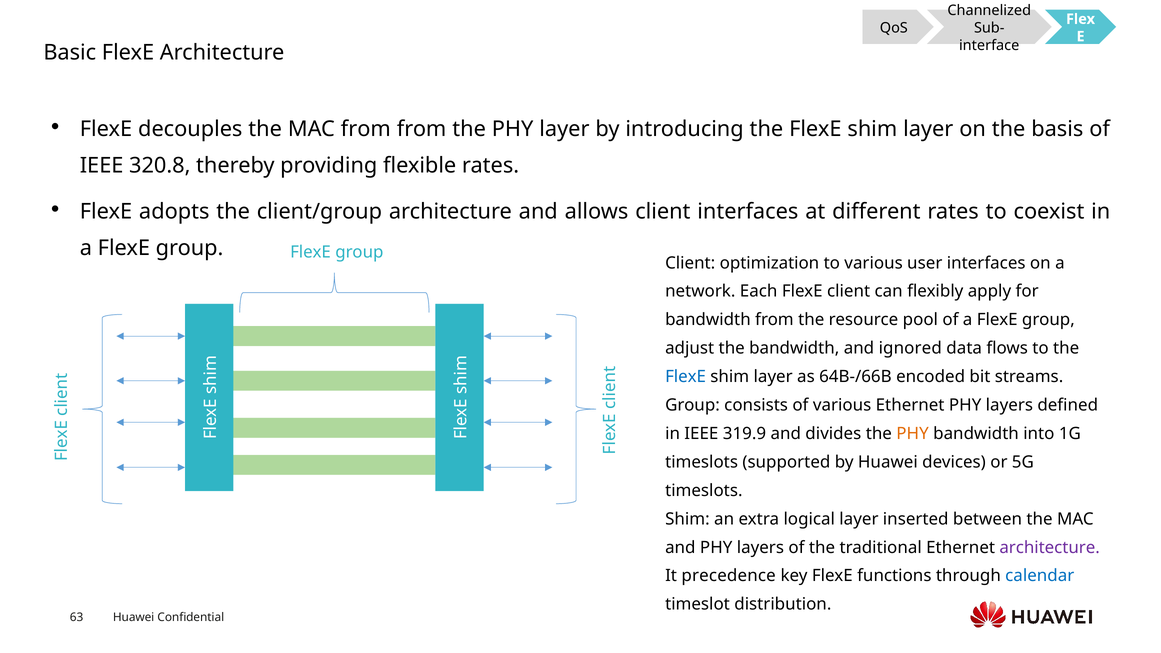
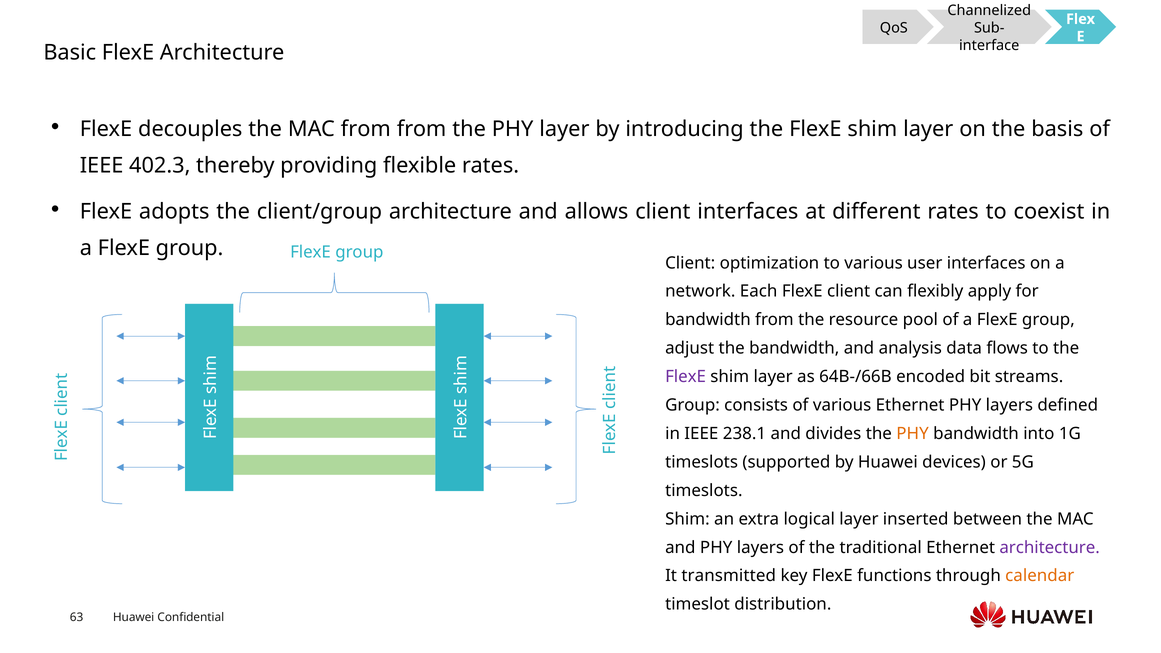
320.8: 320.8 -> 402.3 (160, 166)
ignored: ignored -> analysis (910, 348)
FlexE colour: blue -> purple (686, 377)
319.9: 319.9 -> 238.1 (745, 434)
precedence: precedence -> transmitted (729, 576)
calendar colour: blue -> orange (1040, 576)
